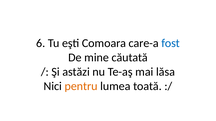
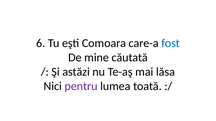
pentru colour: orange -> purple (81, 86)
